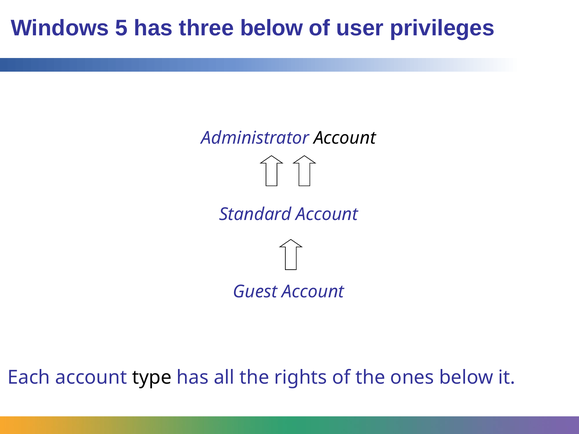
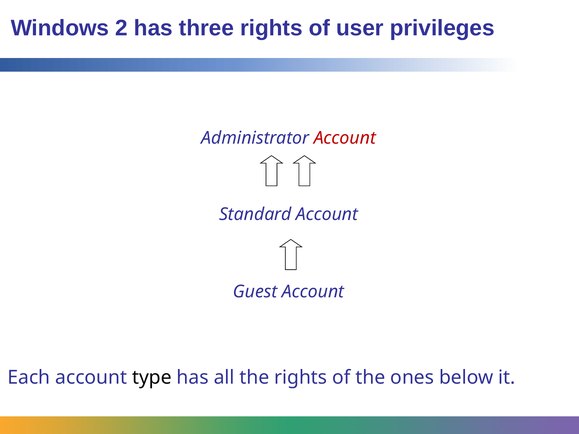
5: 5 -> 2 (122, 28)
three below: below -> rights (271, 28)
Account colour: black -> red (345, 138)
